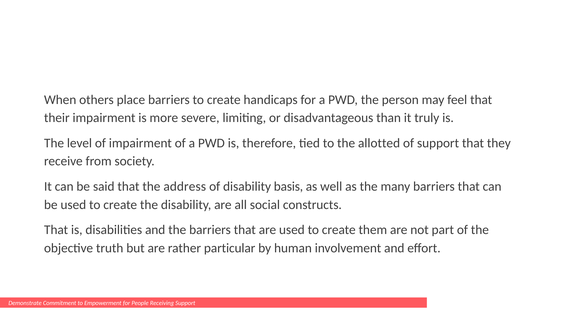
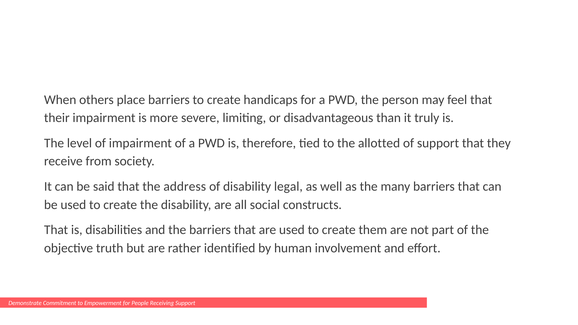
basis: basis -> legal (288, 187)
particular: particular -> identified (230, 248)
